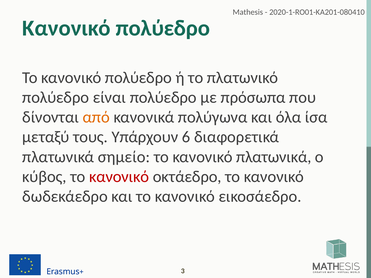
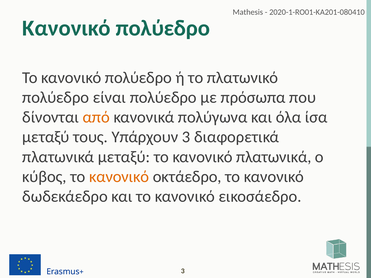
Υπάρχουν 6: 6 -> 3 (186, 137)
πλατωνικά σημείο: σημείο -> μεταξύ (124, 157)
κανονικό colour: red -> orange (119, 177)
